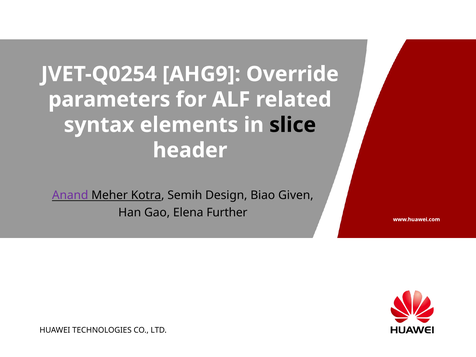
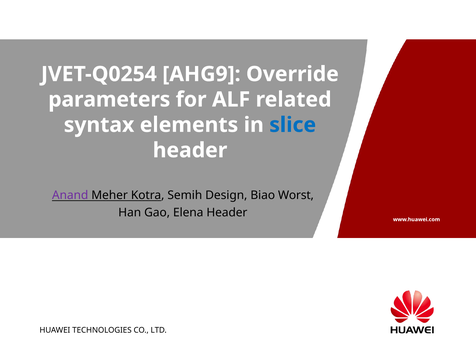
slice colour: black -> blue (293, 125)
Given: Given -> Worst (296, 195)
Elena Further: Further -> Header (227, 212)
